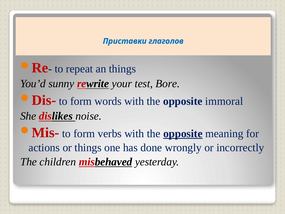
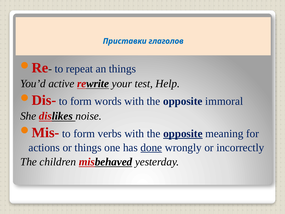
sunny: sunny -> active (61, 84)
Bore: Bore -> Help (168, 84)
done underline: none -> present (151, 147)
